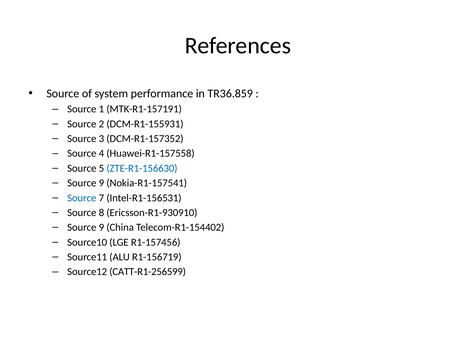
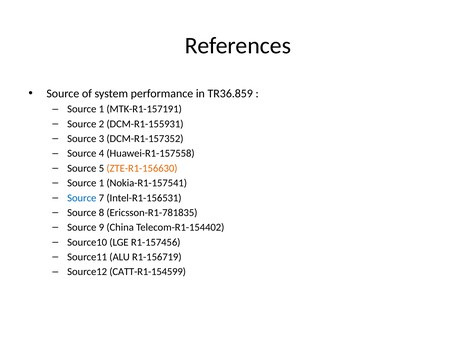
ZTE-R1-156630 colour: blue -> orange (142, 168)
9: 9 -> 1 (101, 183)
Ericsson-R1-930910: Ericsson-R1-930910 -> Ericsson-R1-781835 (152, 213)
CATT-R1-256599: CATT-R1-256599 -> CATT-R1-154599 (148, 272)
